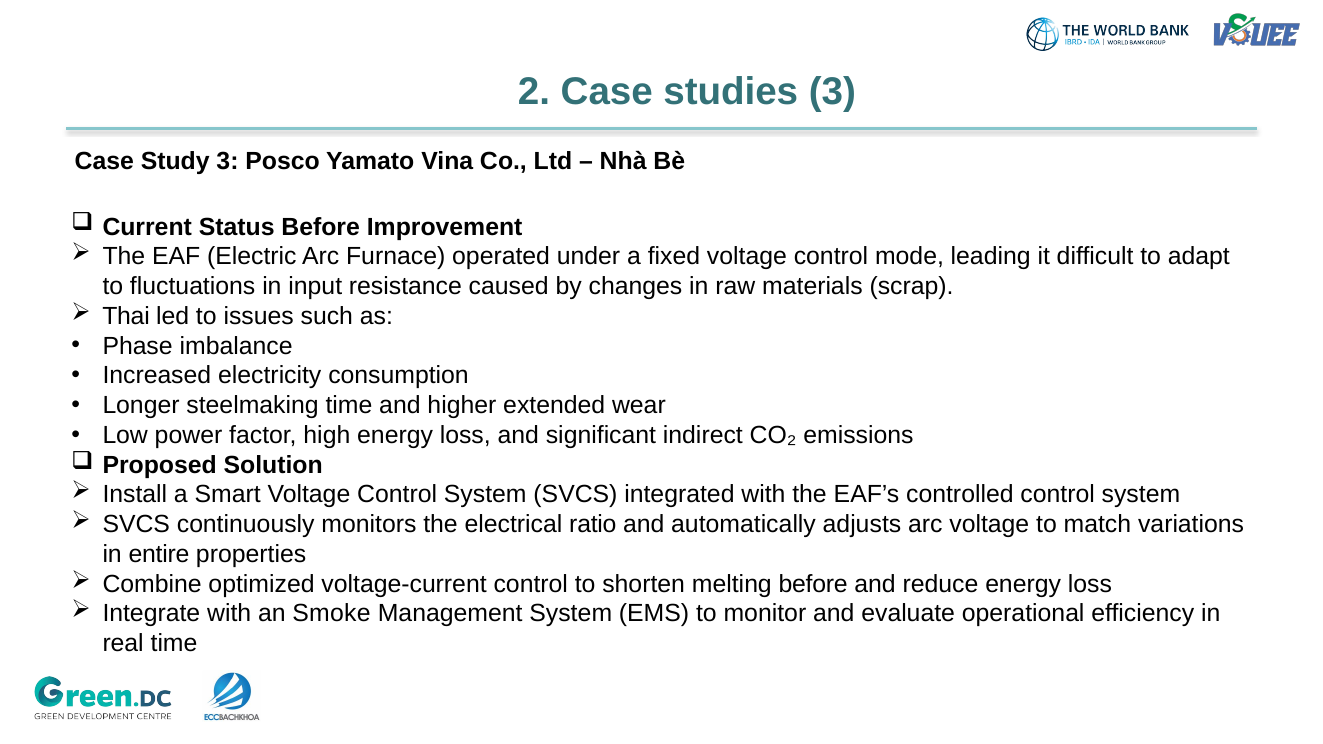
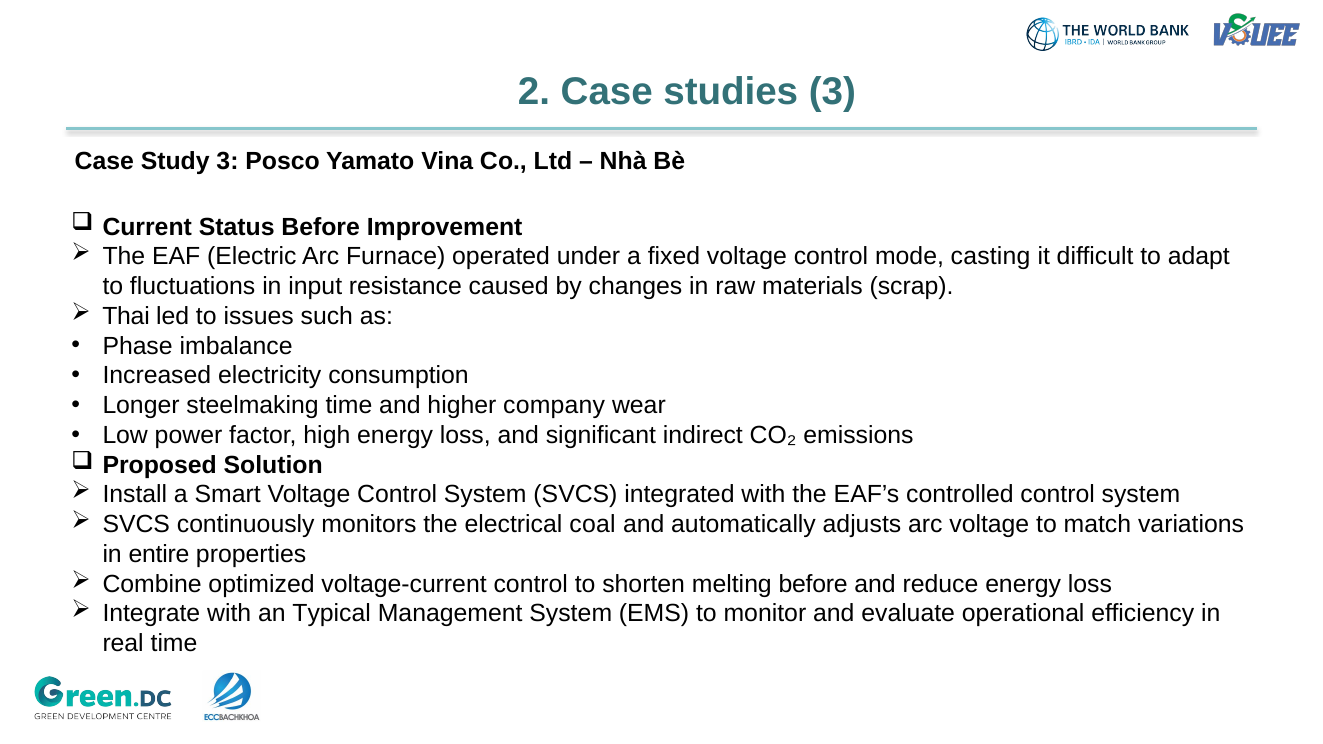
leading: leading -> casting (991, 257)
extended: extended -> company (554, 406)
ratio: ratio -> coal (593, 525)
Smoke: Smoke -> Typical (332, 614)
